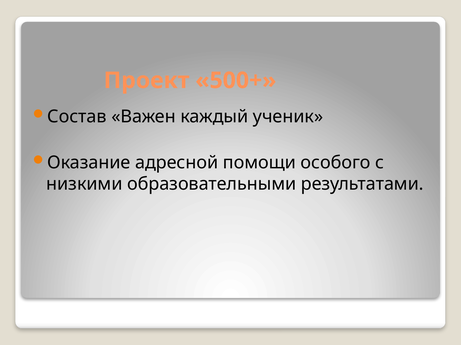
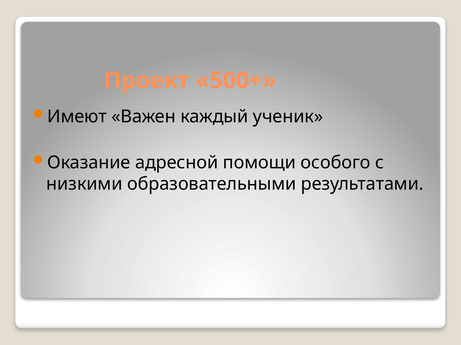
Состав: Состав -> Имеют (77, 117)
